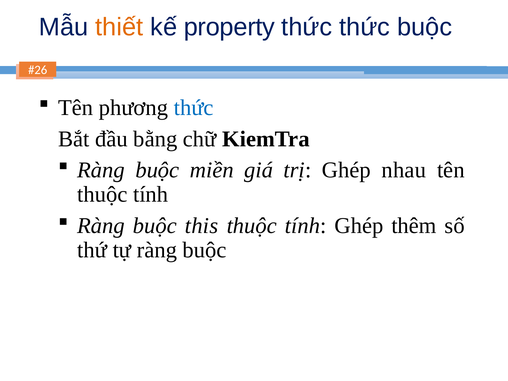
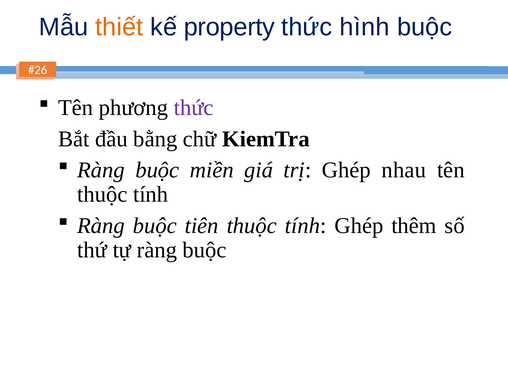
thức thức: thức -> hình (364, 27)
thức colour: blue -> purple (194, 108)
this: this -> tiên (202, 226)
